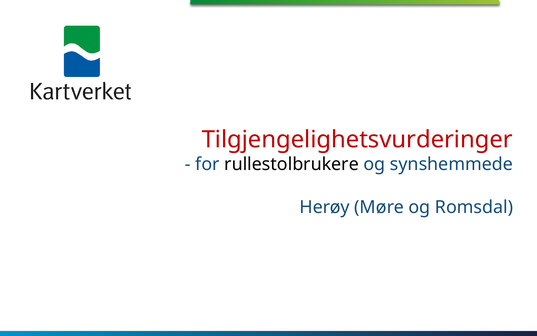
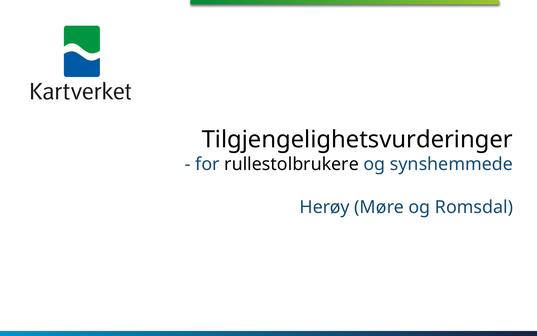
Tilgjengelighetsvurderinger colour: red -> black (357, 139)
